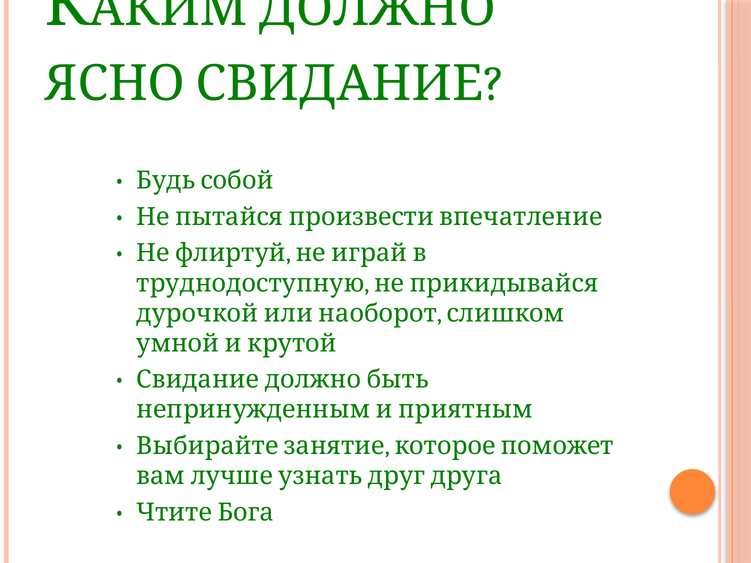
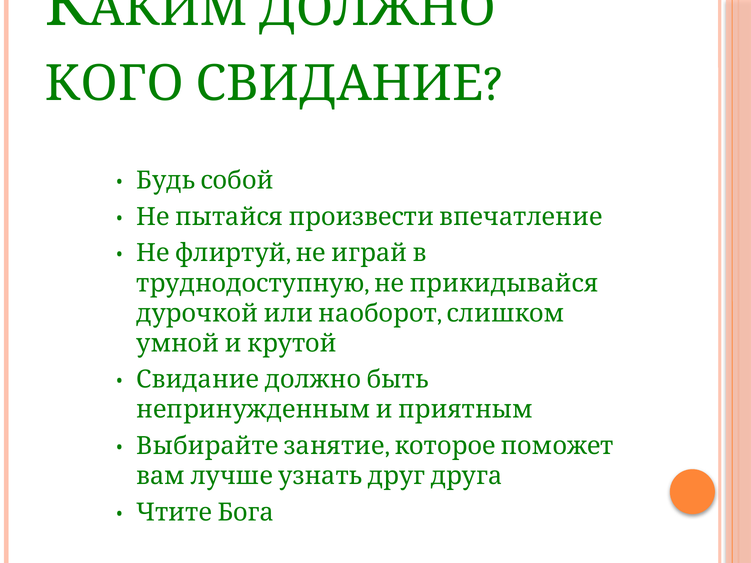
ЯСНО: ЯСНО -> КОГО (114, 84)
